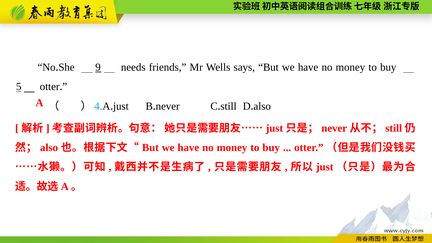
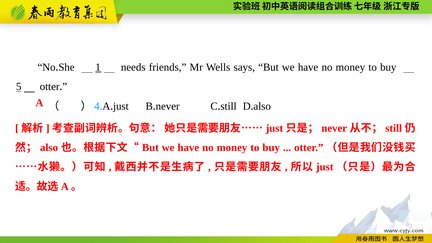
9: 9 -> 1 (98, 67)
